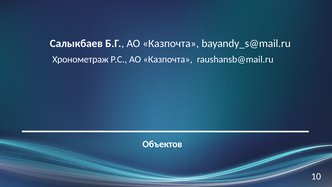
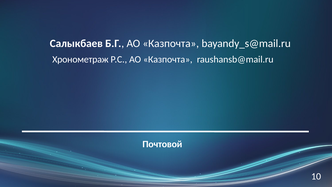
Объектов: Объектов -> Почтовой (162, 144)
